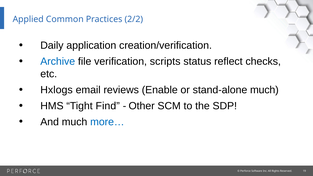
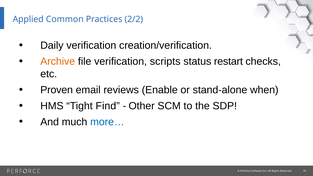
Daily application: application -> verification (91, 46)
Archive colour: blue -> orange (58, 62)
reflect: reflect -> restart (228, 62)
Hxlogs: Hxlogs -> Proven (57, 90)
stand-alone much: much -> when (264, 90)
